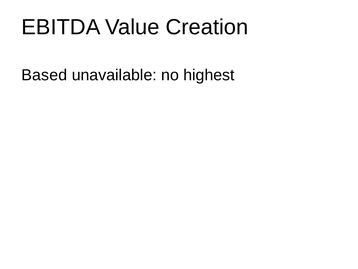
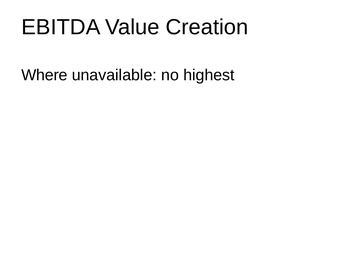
Based: Based -> Where (44, 75)
